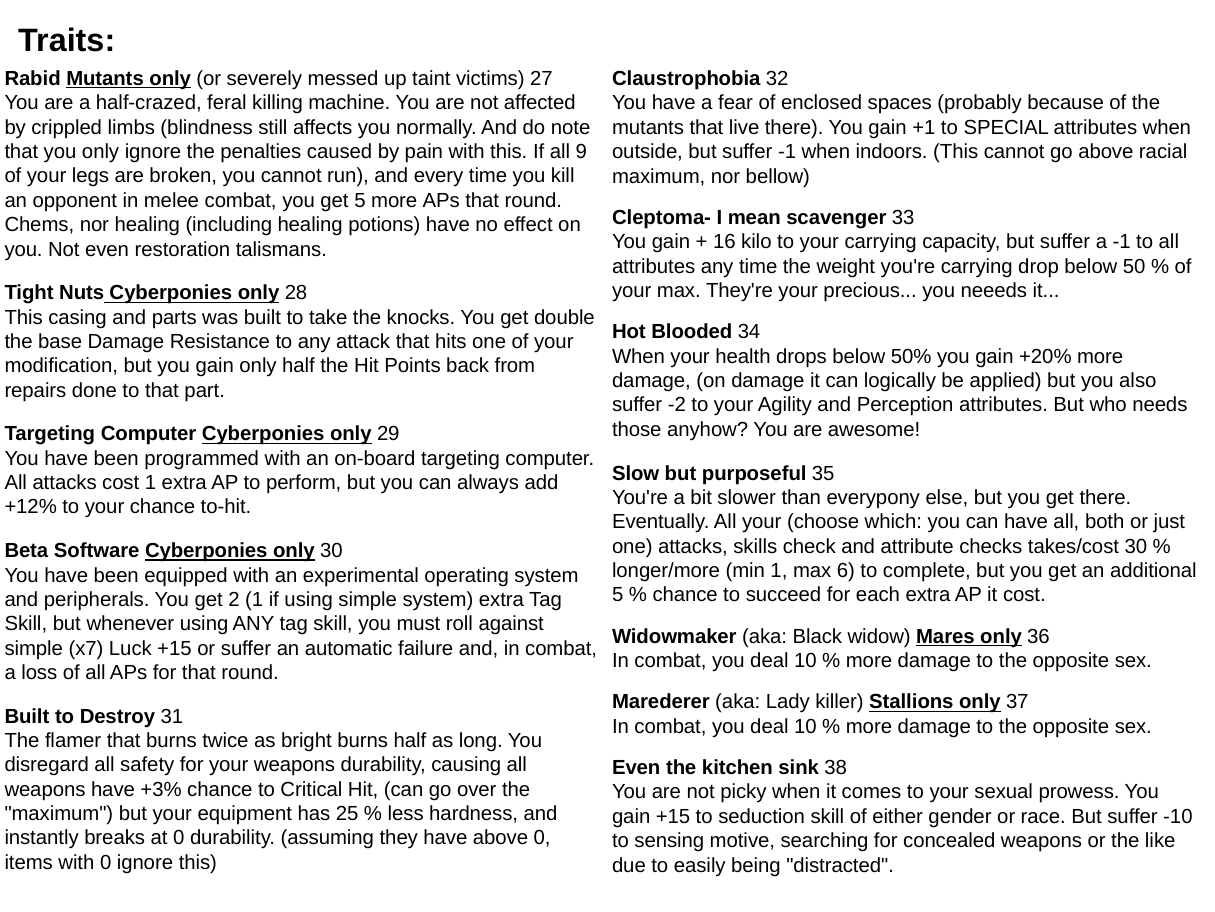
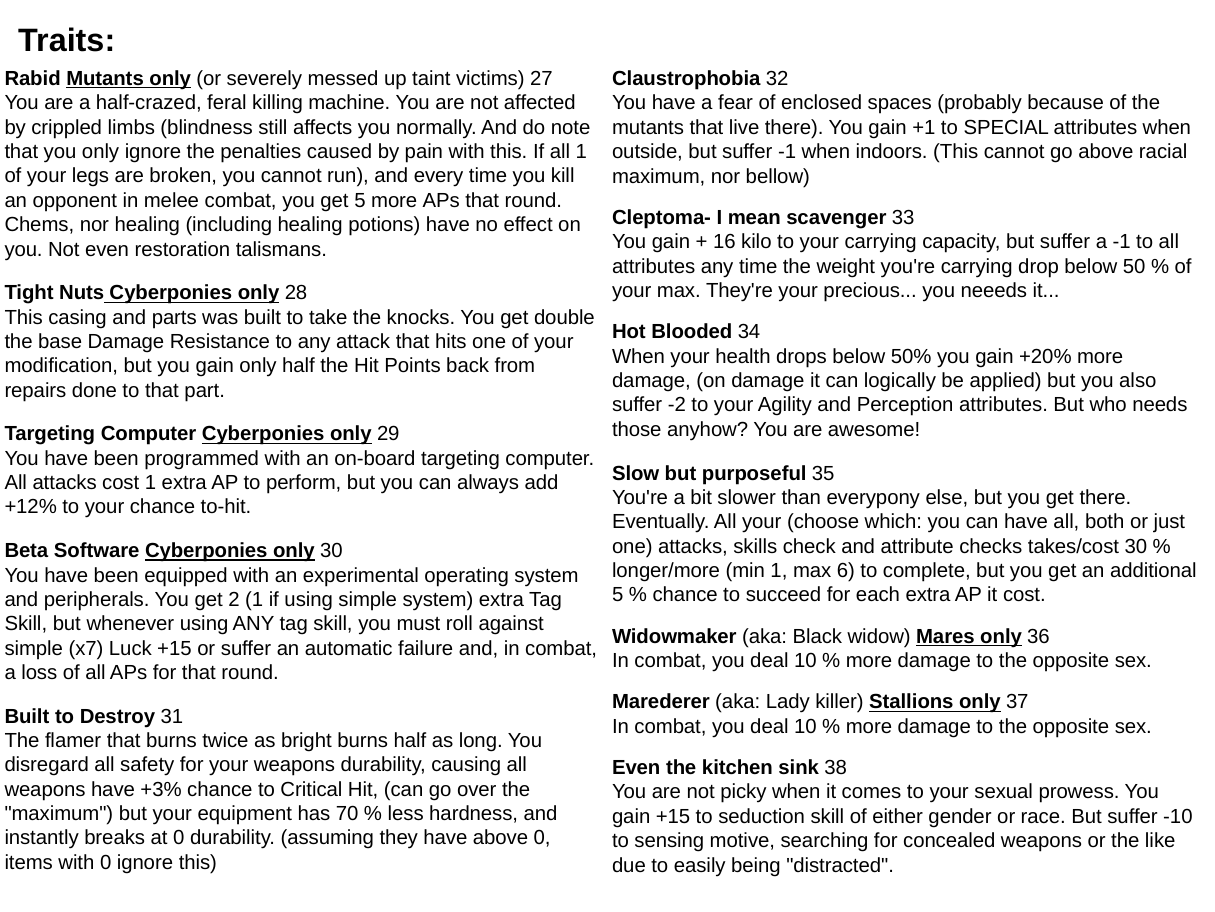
all 9: 9 -> 1 (581, 152)
25: 25 -> 70 (347, 813)
